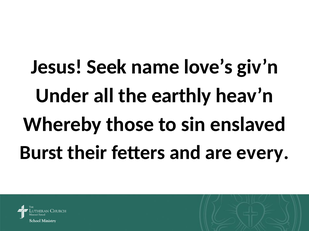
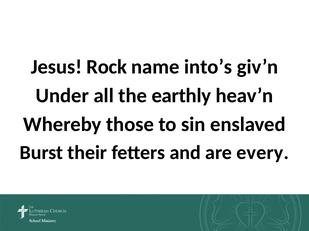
Seek: Seek -> Rock (107, 67)
love’s: love’s -> into’s (208, 67)
